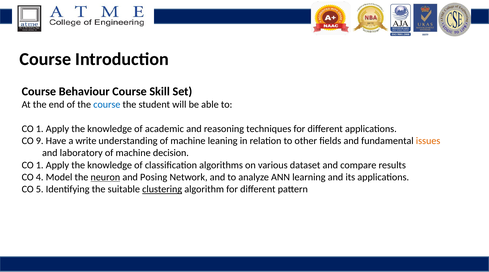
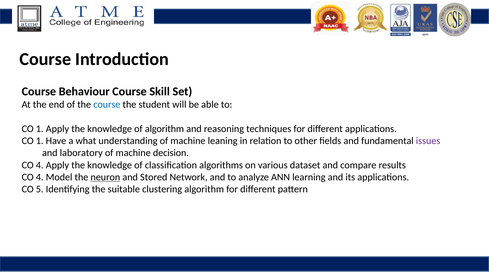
of academic: academic -> algorithm (164, 129)
9: 9 -> 1 (40, 141)
write: write -> what (86, 141)
issues colour: orange -> purple (428, 141)
1: 1 -> 4 (40, 165)
Posing: Posing -> Stored (154, 177)
clustering underline: present -> none (162, 189)
